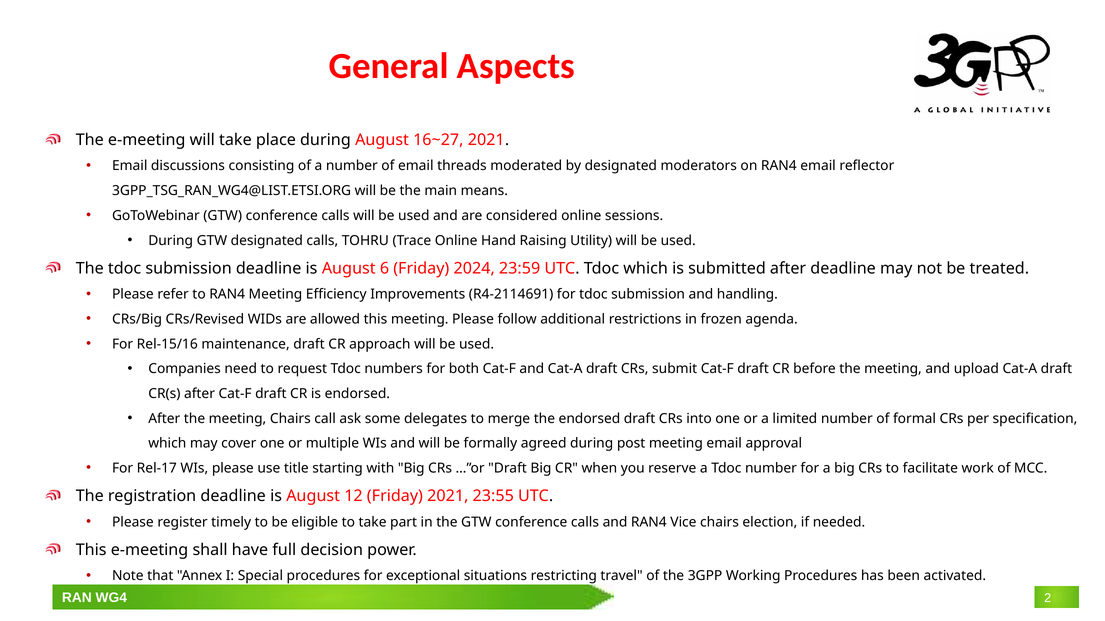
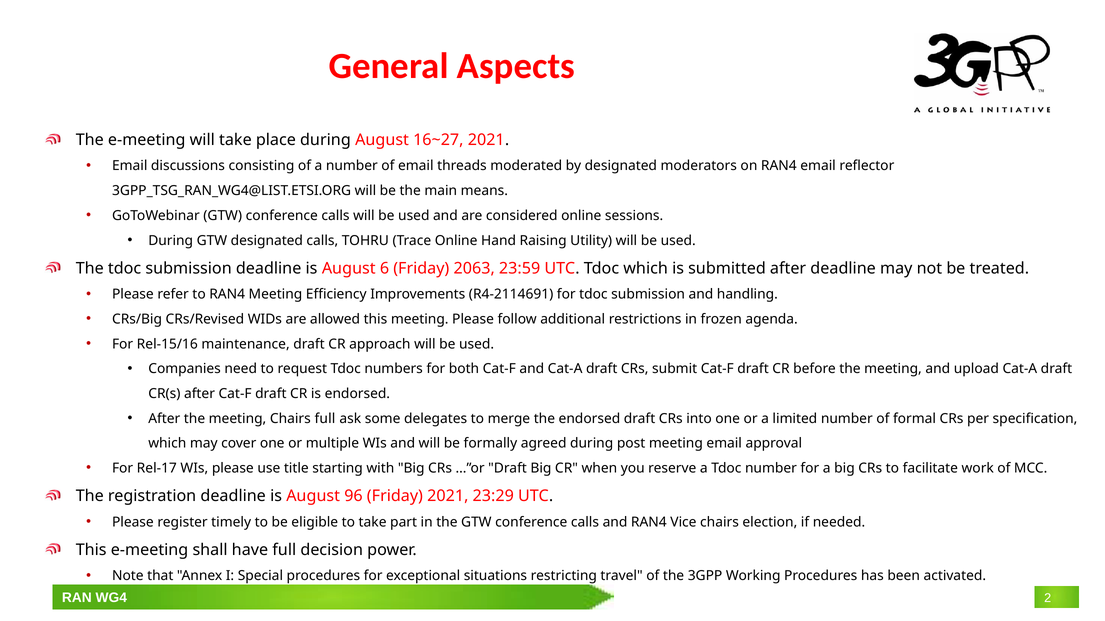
2024: 2024 -> 2063 (474, 268)
Chairs call: call -> full (325, 419)
12: 12 -> 96 (353, 496)
23:55: 23:55 -> 23:29 (493, 496)
